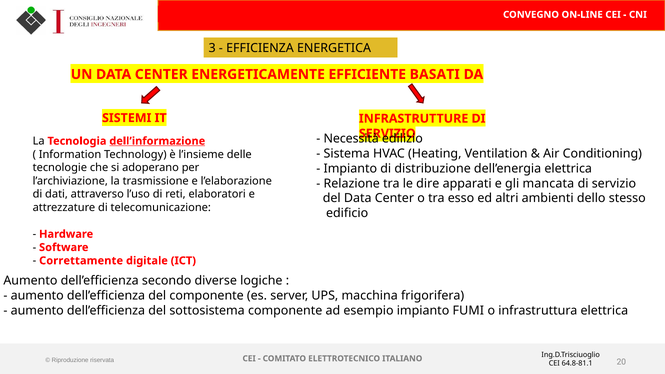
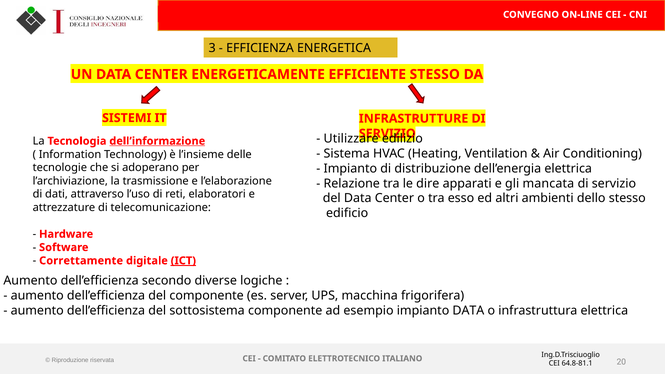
EFFICIENTE BASATI: BASATI -> STESSO (435, 74)
Necessità: Necessità -> Utilizzare (351, 139)
ICT underline: none -> present (183, 261)
impianto FUMI: FUMI -> DATA (468, 311)
